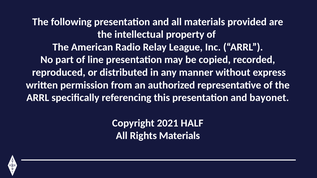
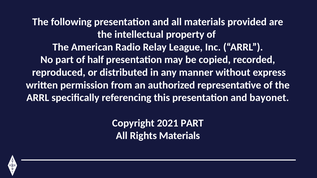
line: line -> half (96, 60)
2021 HALF: HALF -> PART (192, 123)
